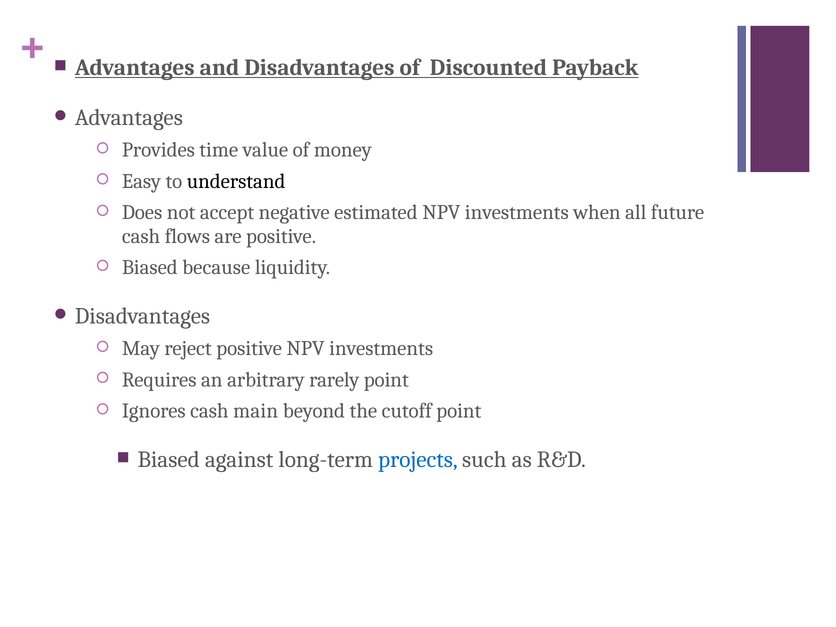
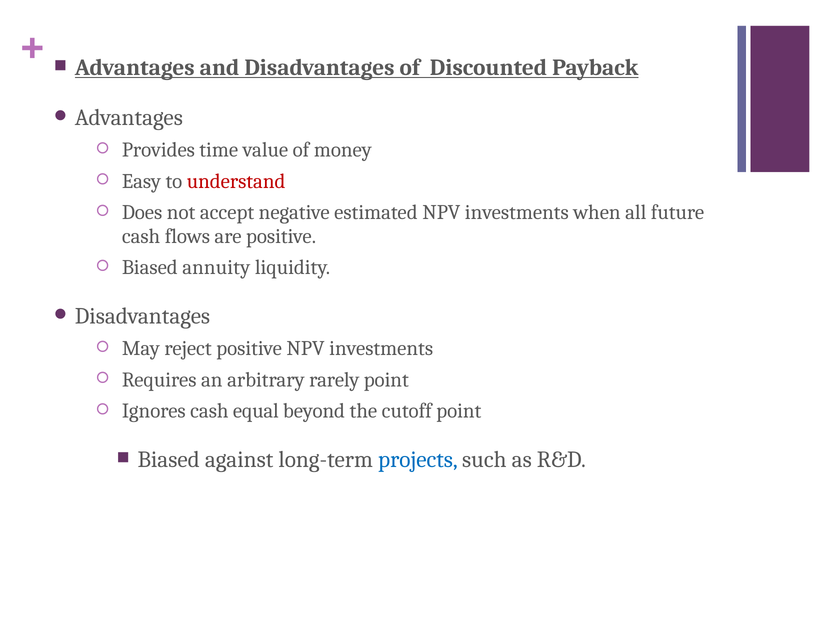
understand colour: black -> red (236, 181)
because: because -> annuity (216, 267)
main: main -> equal (256, 411)
